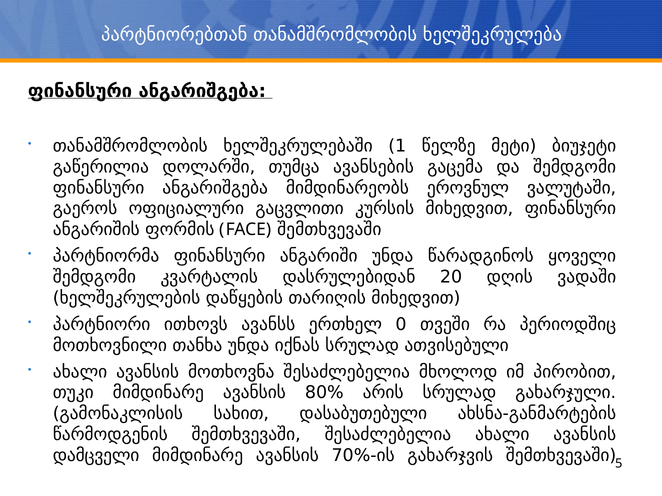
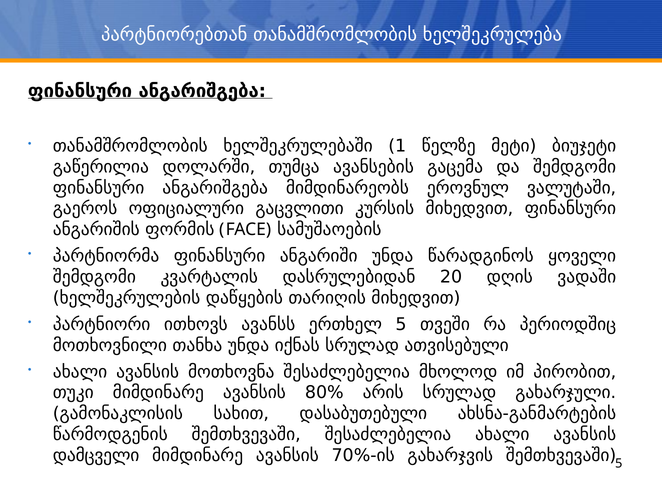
FACE შემთხვევაში: შემთხვევაში -> სამუშაოების (329, 230)
ერთხელ 0: 0 -> 5 (401, 325)
